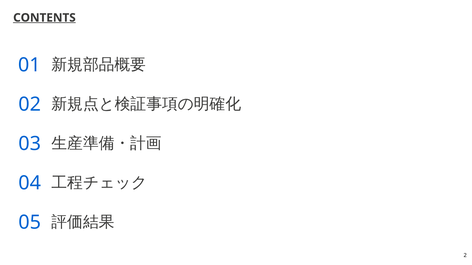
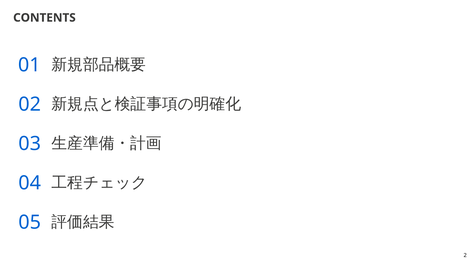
CONTENTS underline: present -> none (44, 18)
